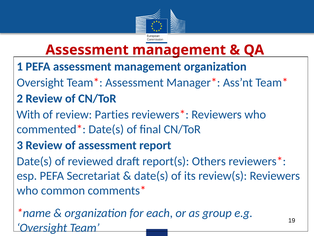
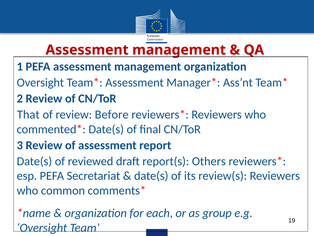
With: With -> That (28, 114)
Parties: Parties -> Before (112, 114)
